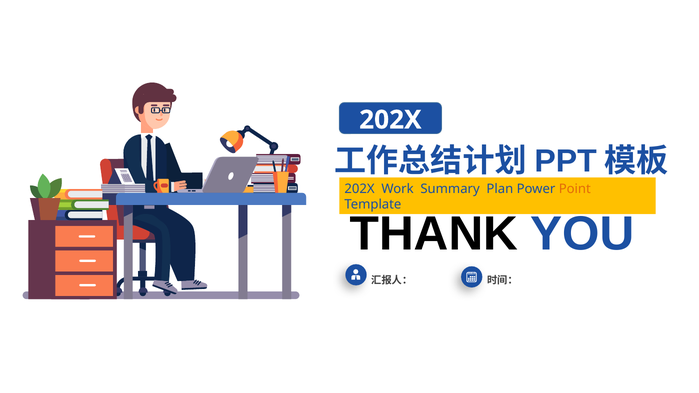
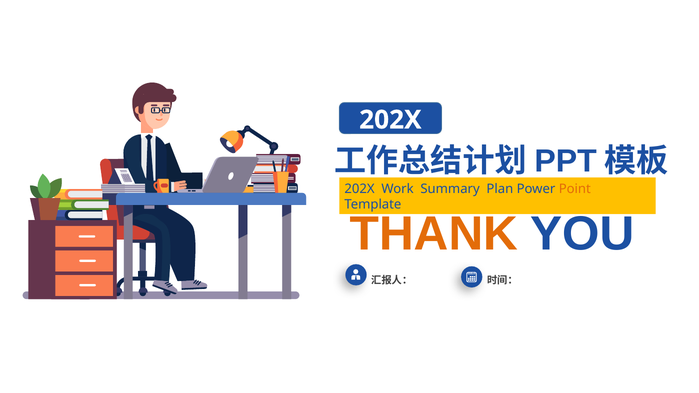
THANK colour: black -> orange (434, 234)
